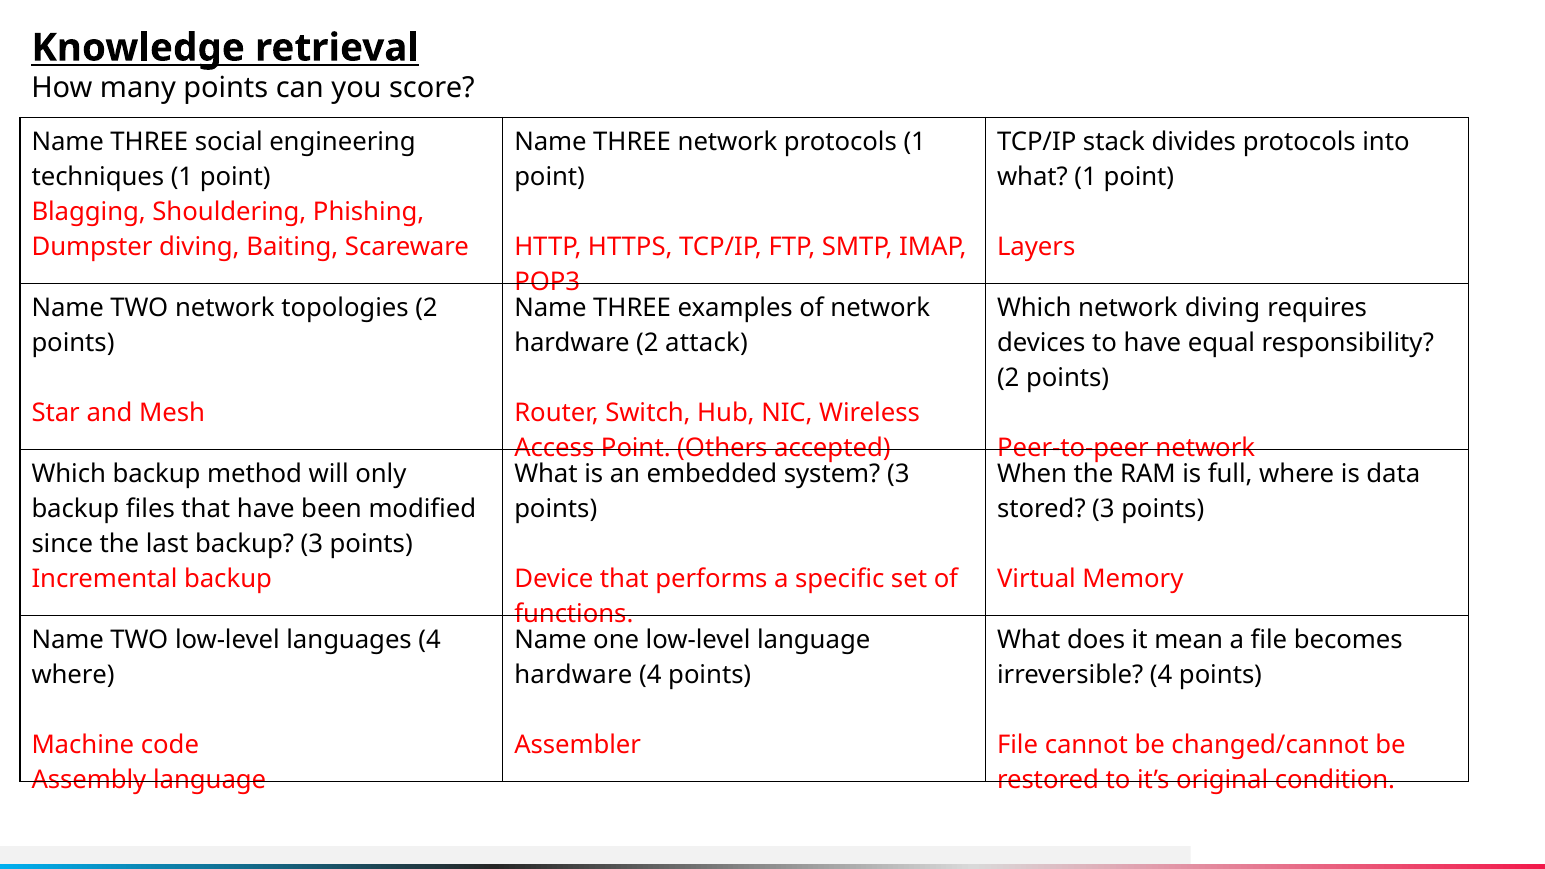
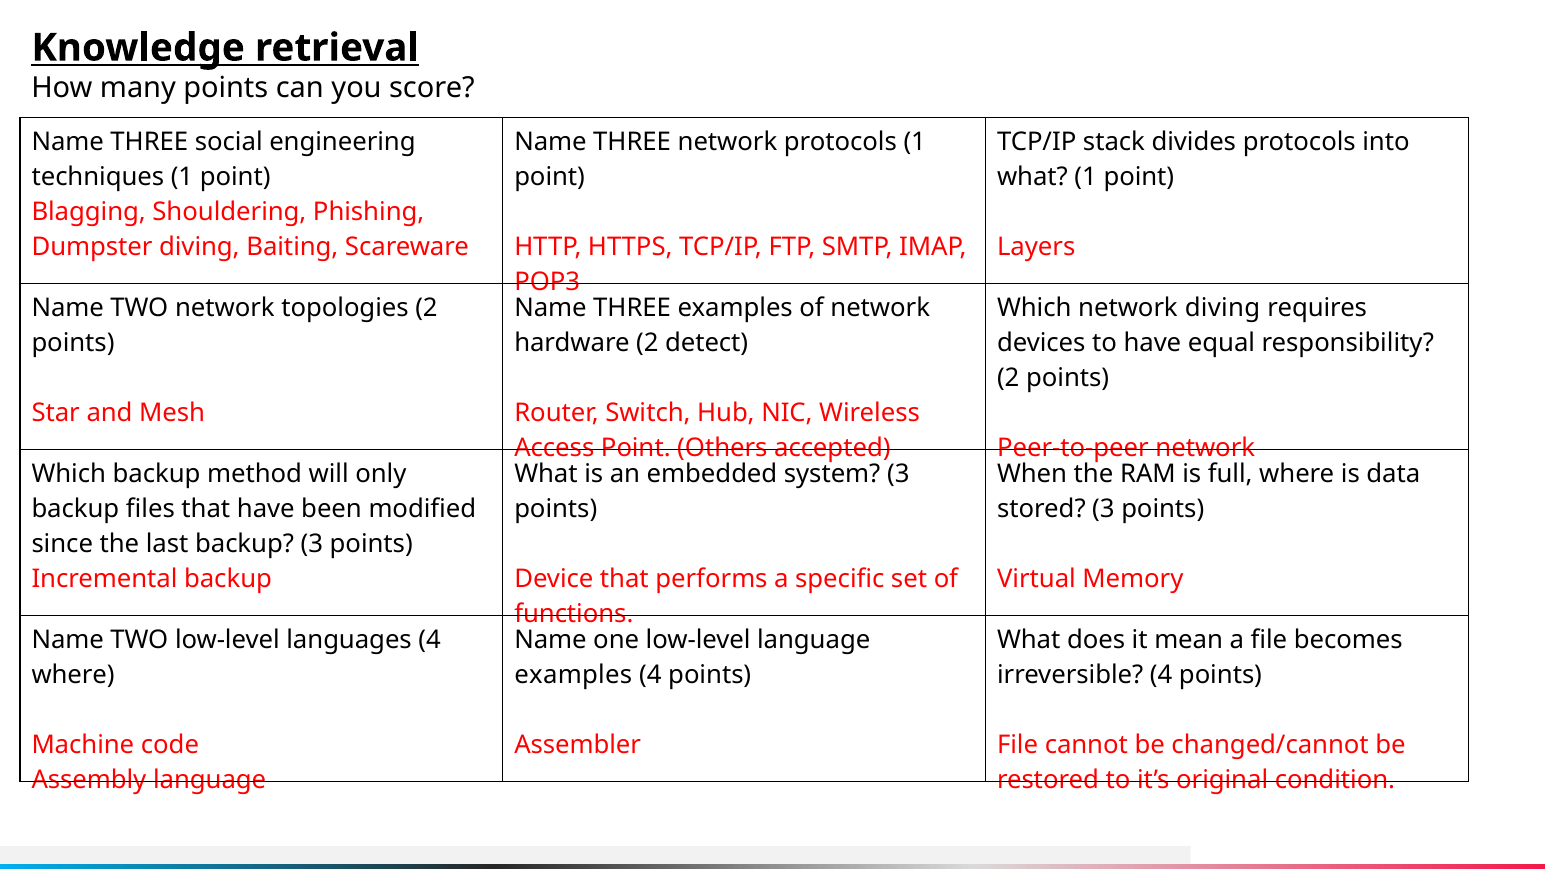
attack: attack -> detect (707, 343)
hardware: hardware -> examples (573, 675)
